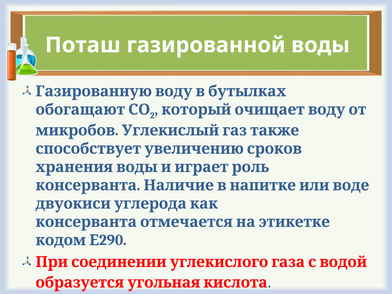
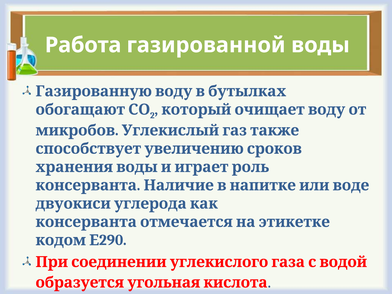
Поташ: Поташ -> Работа (83, 45)
